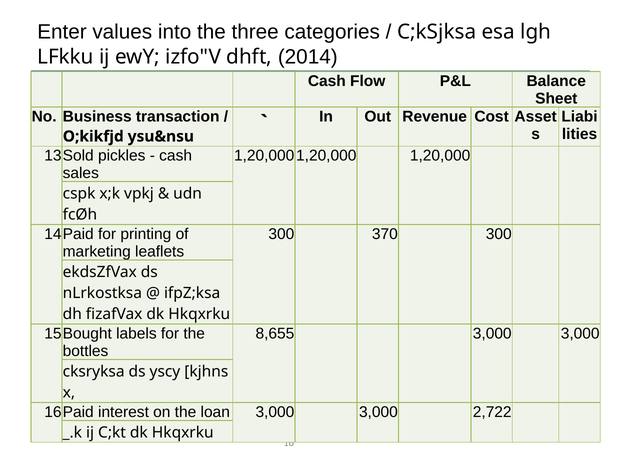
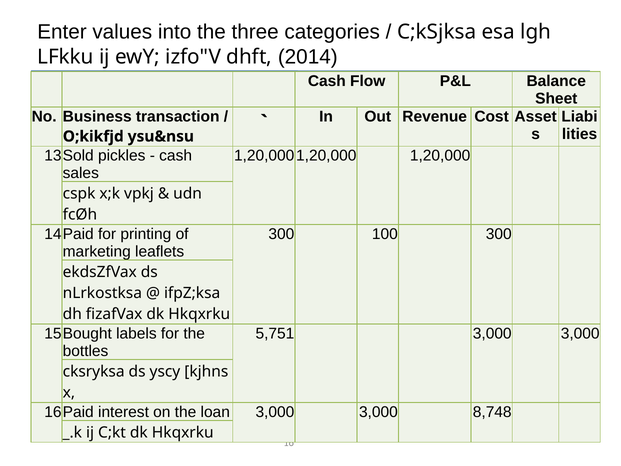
370: 370 -> 100 (385, 234)
8,655: 8,655 -> 5,751 (275, 333)
2,722: 2,722 -> 8,748 (492, 412)
